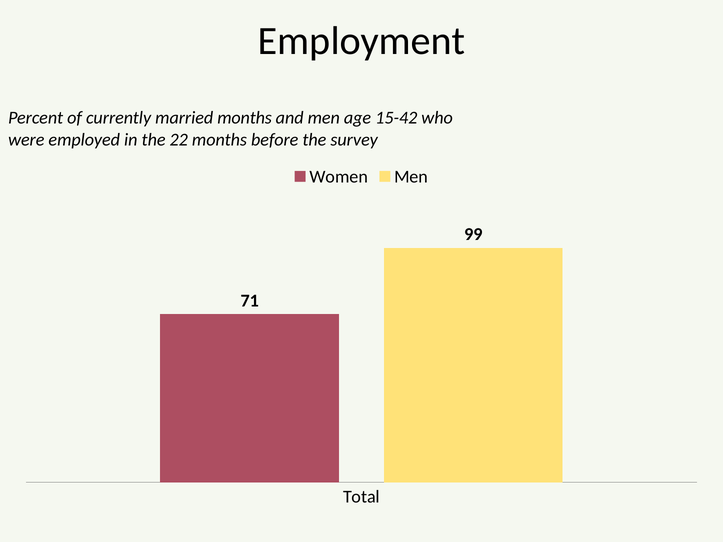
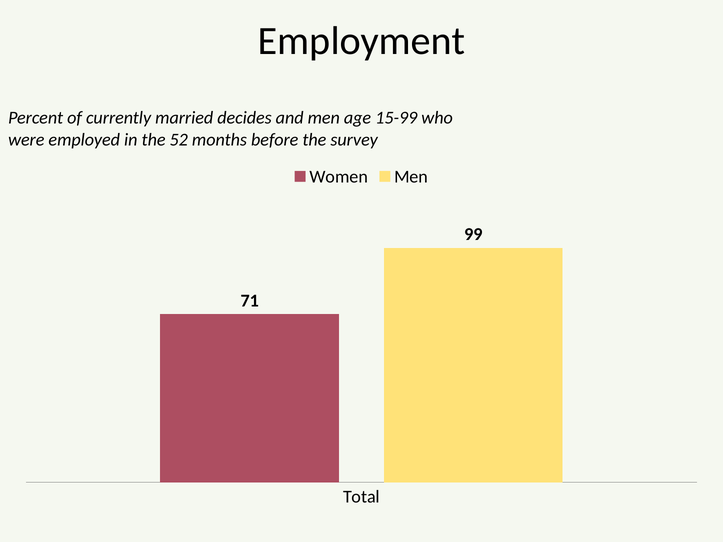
married months: months -> decides (245, 118)
15-42: 15-42 -> 15-99 (396, 118)
22: 22 -> 52 (179, 140)
